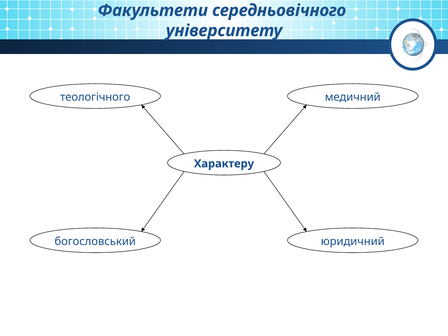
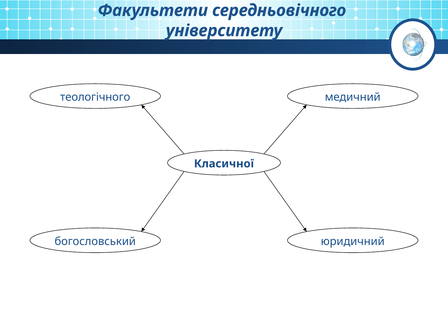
Характеру: Характеру -> Класичної (224, 164)
